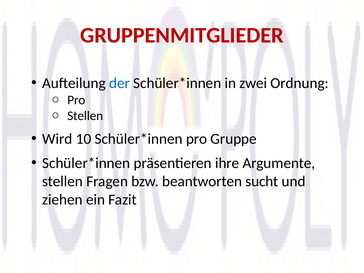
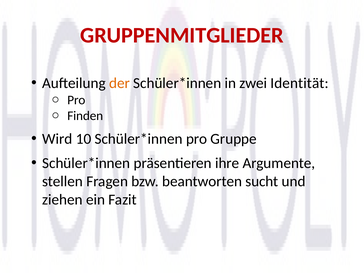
der colour: blue -> orange (119, 83)
Ordnung: Ordnung -> Identität (300, 83)
Stellen: Stellen -> Finden (85, 116)
